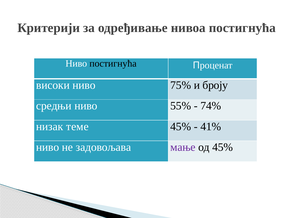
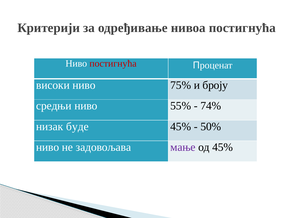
постигнућа colour: black -> red (113, 64)
теме: теме -> буде (77, 127)
41%: 41% -> 50% (211, 127)
